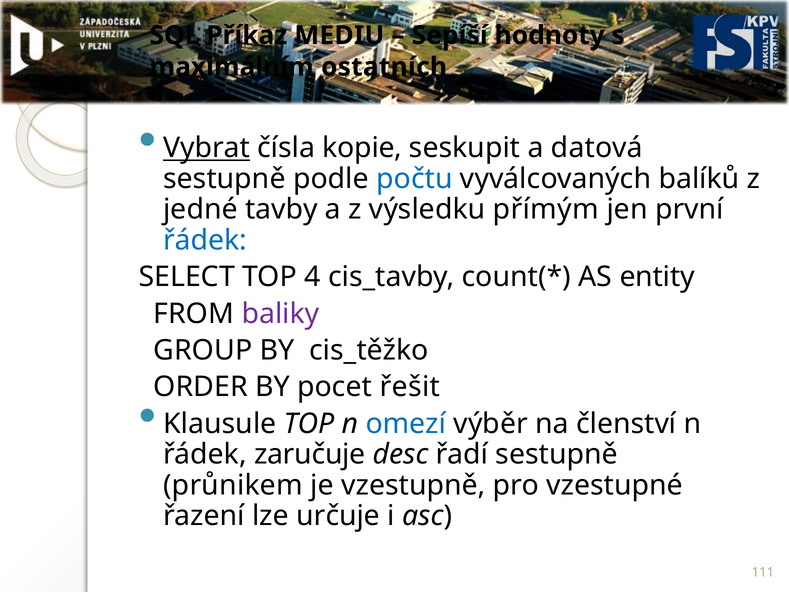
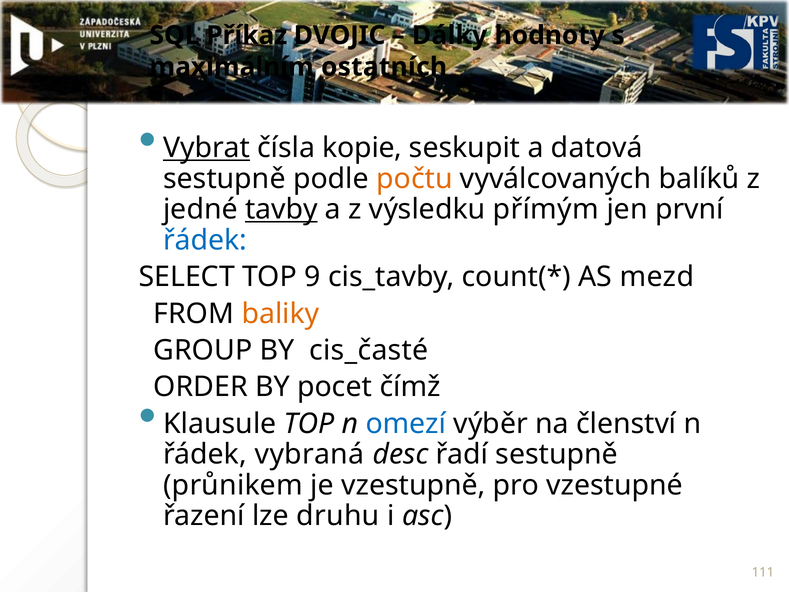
MEDIU: MEDIU -> DVOJIC (340, 35)
Sepíší: Sepíší -> Dálky (450, 35)
počtu colour: blue -> orange (414, 179)
tavby underline: none -> present (281, 209)
4: 4 -> 9 (313, 277)
entity: entity -> mezd (657, 277)
baliky colour: purple -> orange (280, 313)
cis_těžko: cis_těžko -> cis_časté (369, 350)
řešit: řešit -> čímž (410, 387)
zaručuje: zaručuje -> vybraná (310, 454)
určuje: určuje -> druhu (338, 516)
